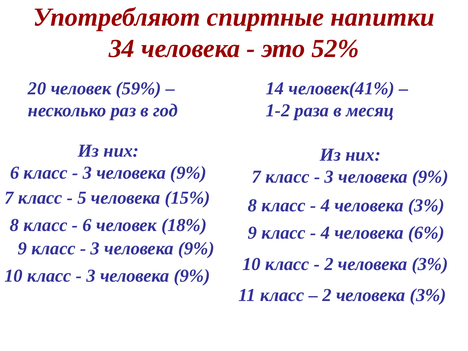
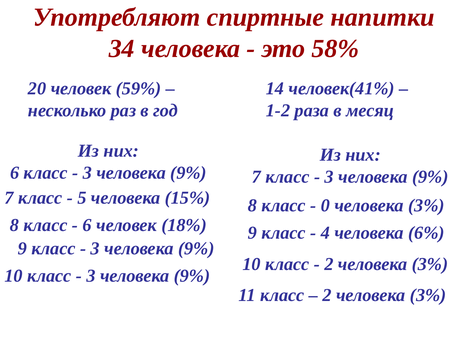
52%: 52% -> 58% (335, 49)
4: 4 -> 0 (325, 206)
